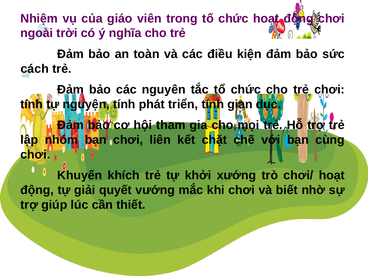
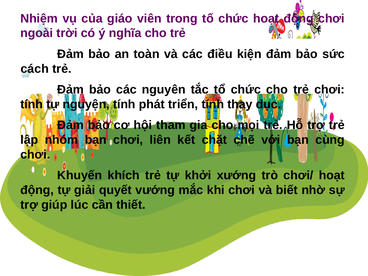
gian: gian -> thay (240, 104)
